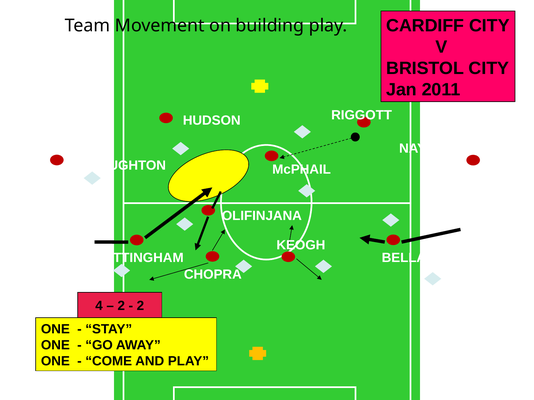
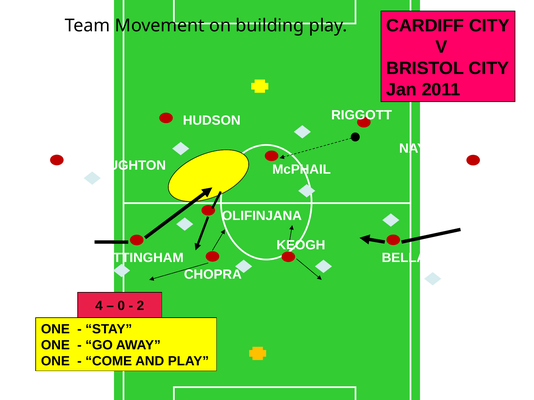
2: 2 -> 0 (121, 306)
